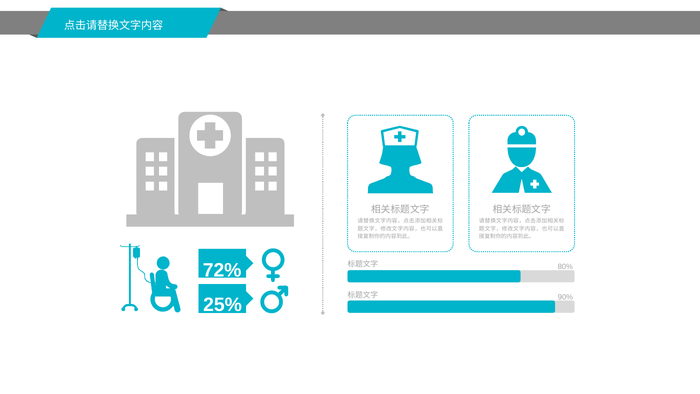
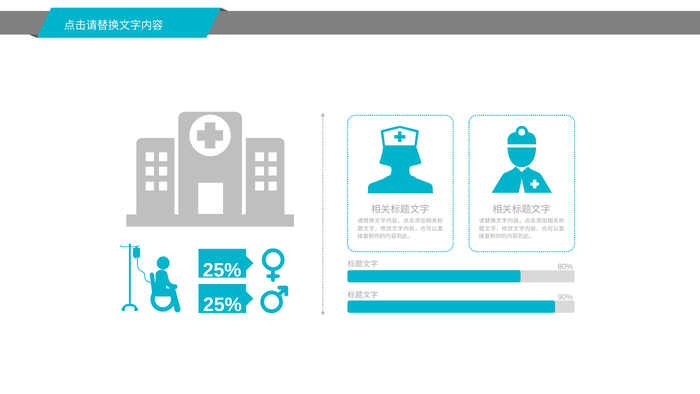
72%: 72% -> 25% (222, 270)
